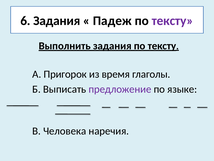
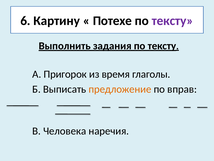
6 Задания: Задания -> Картину (57, 21)
Падеж: Падеж -> Потехе (112, 21)
предложение colour: purple -> orange (120, 89)
языке: языке -> вправ (182, 89)
